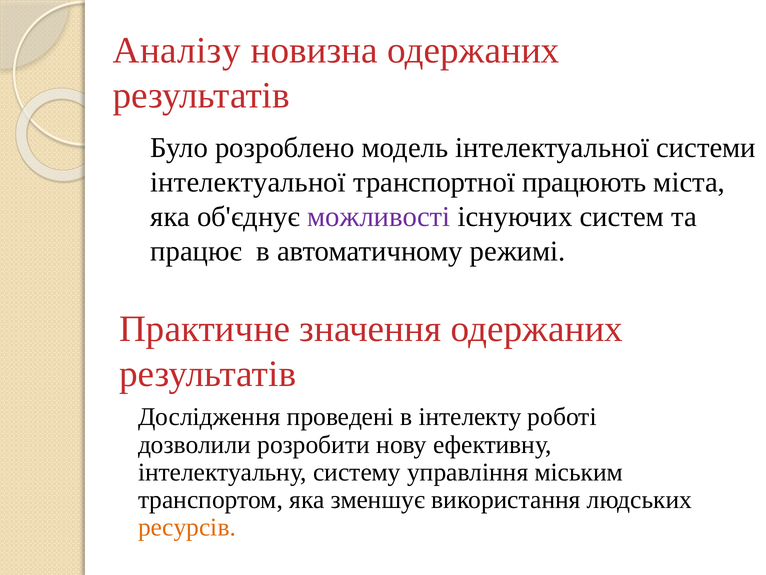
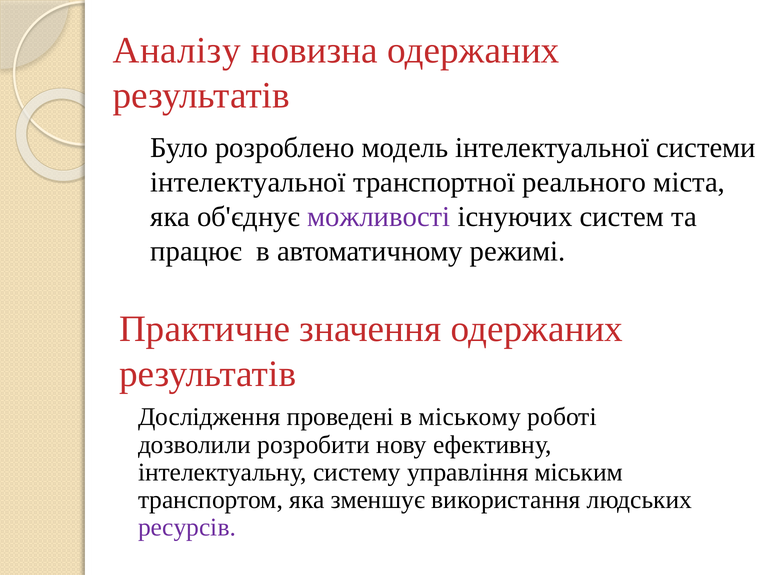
працюють: працюють -> реального (584, 182)
інтелекту: інтелекту -> міському (470, 417)
ресурсів colour: orange -> purple (187, 527)
